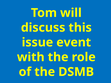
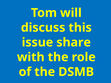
event: event -> share (74, 42)
